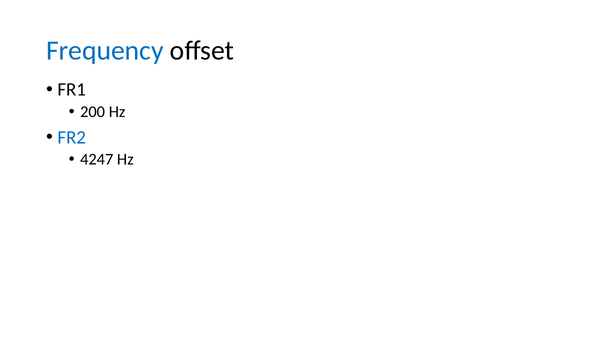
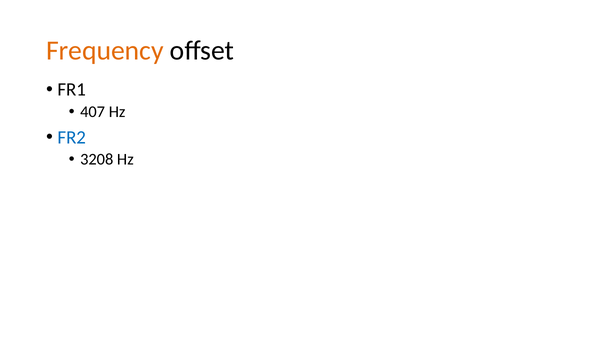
Frequency colour: blue -> orange (105, 51)
200: 200 -> 407 (93, 112)
4247: 4247 -> 3208 (97, 160)
